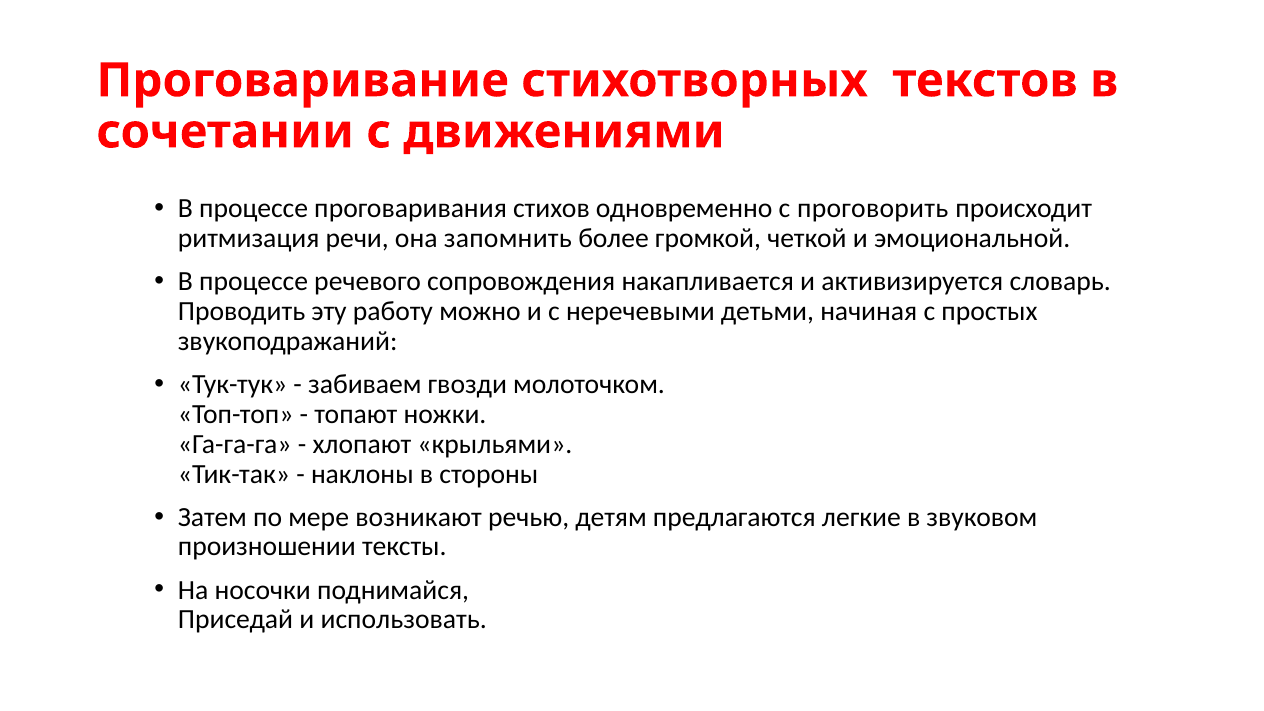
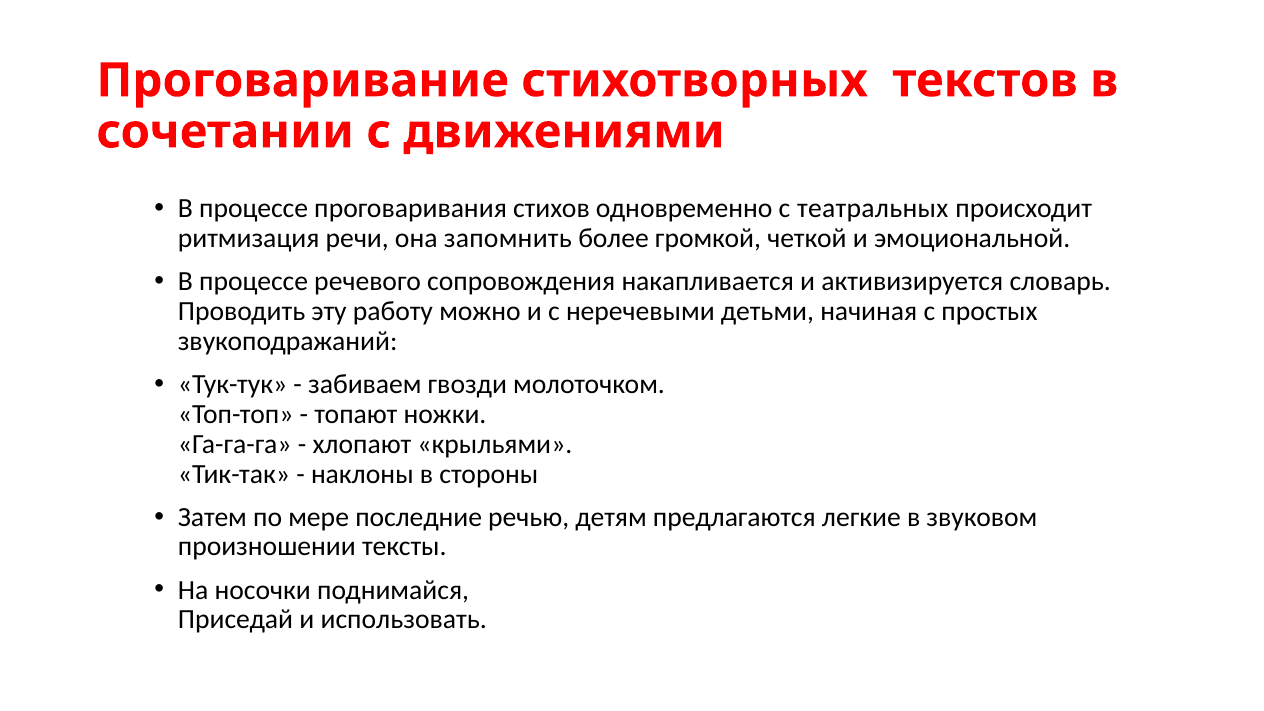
проговорить: проговорить -> театральных (873, 209)
возникают: возникают -> последние (419, 517)
